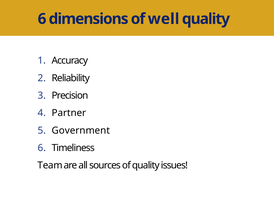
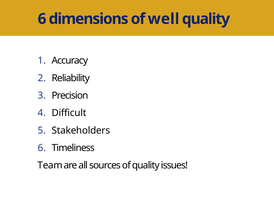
Partner: Partner -> Difficult (69, 113)
Government: Government -> Stakeholders (81, 130)
